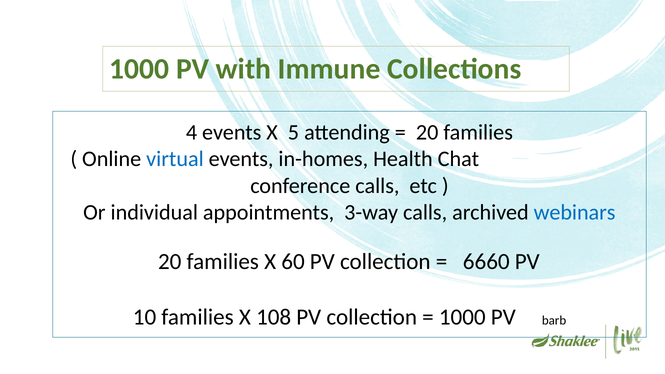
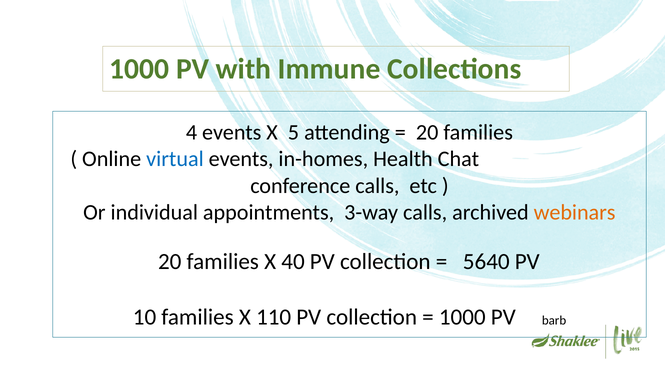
webinars colour: blue -> orange (575, 212)
60: 60 -> 40 (293, 262)
6660: 6660 -> 5640 (486, 262)
108: 108 -> 110 (274, 317)
